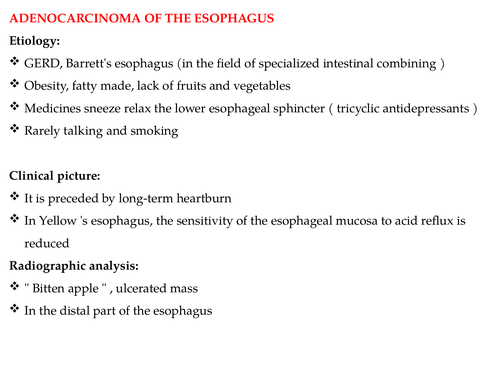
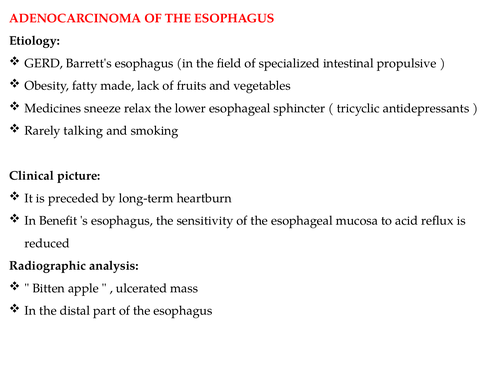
combining: combining -> propulsive (407, 63)
Yellow: Yellow -> Benefit (58, 220)
